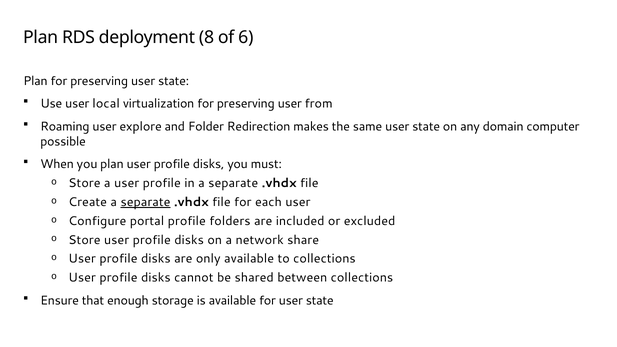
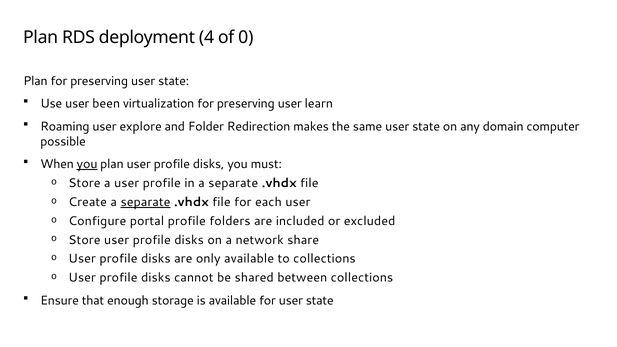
8: 8 -> 4 (207, 38)
6: 6 -> 0 (246, 38)
local: local -> been (106, 104)
from: from -> learn (319, 104)
you underline: none -> present (87, 164)
